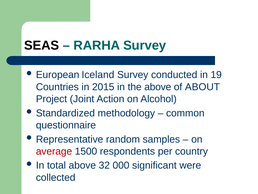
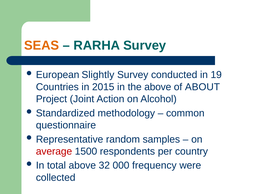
SEAS colour: black -> orange (42, 45)
Iceland: Iceland -> Slightly (98, 75)
significant: significant -> frequency (154, 165)
